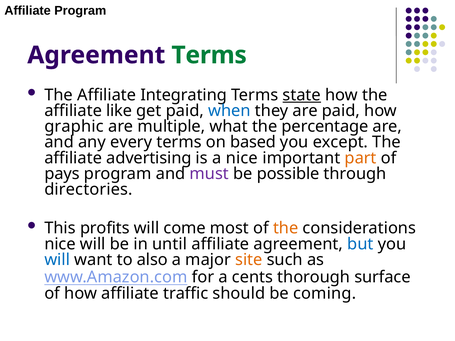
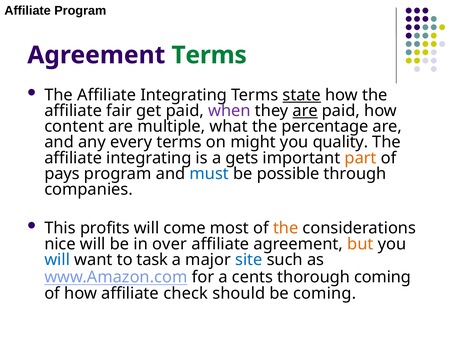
like: like -> fair (119, 111)
when colour: blue -> purple (229, 111)
are underline: none -> present (305, 111)
graphic: graphic -> content (74, 127)
based: based -> might (253, 142)
except: except -> quality (340, 142)
advertising: advertising -> integrating (149, 158)
a nice: nice -> gets (242, 158)
must colour: purple -> blue (209, 174)
directories: directories -> companies (89, 190)
until: until -> over (170, 244)
but colour: blue -> orange (360, 244)
also: also -> task (152, 260)
site colour: orange -> blue (249, 260)
thorough surface: surface -> coming (383, 277)
traffic: traffic -> check (186, 294)
